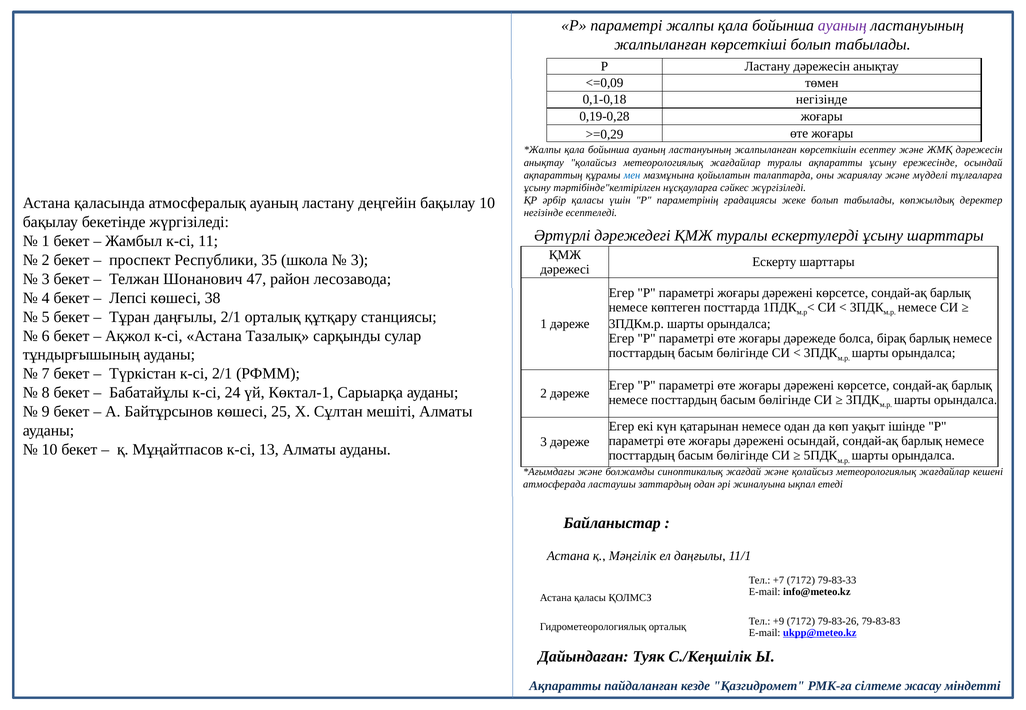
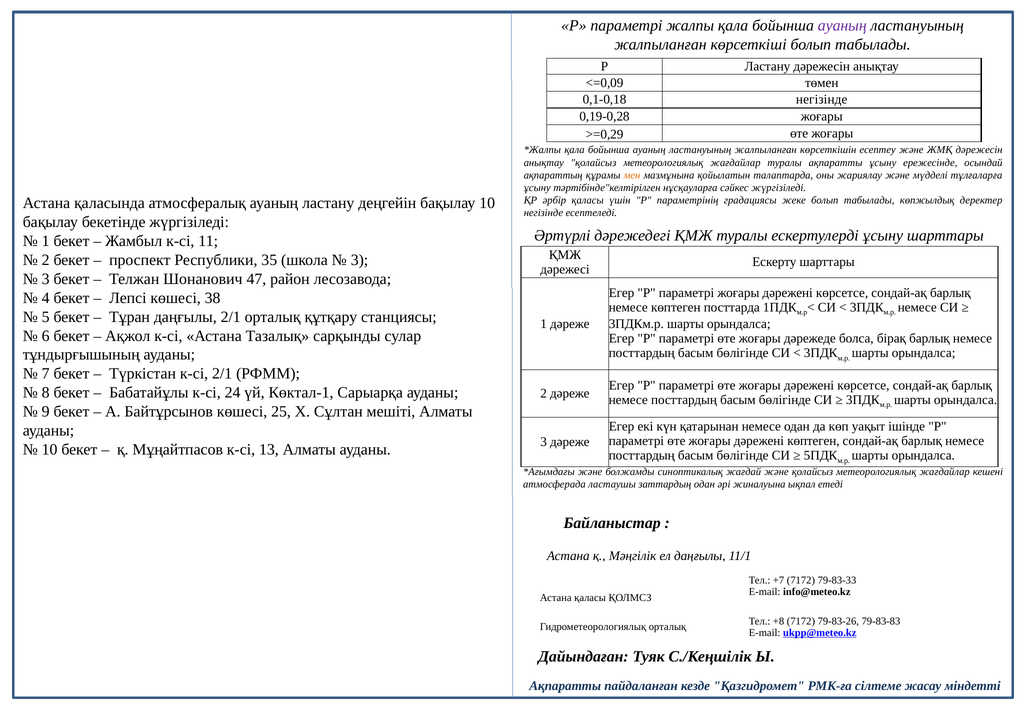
мен colour: blue -> orange (632, 175)
дәрежені осындай: осындай -> көптеген (813, 441)
+9: +9 -> +8 (779, 621)
